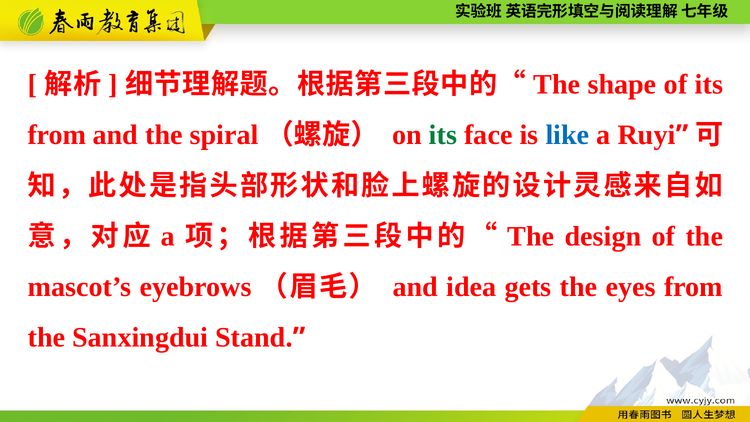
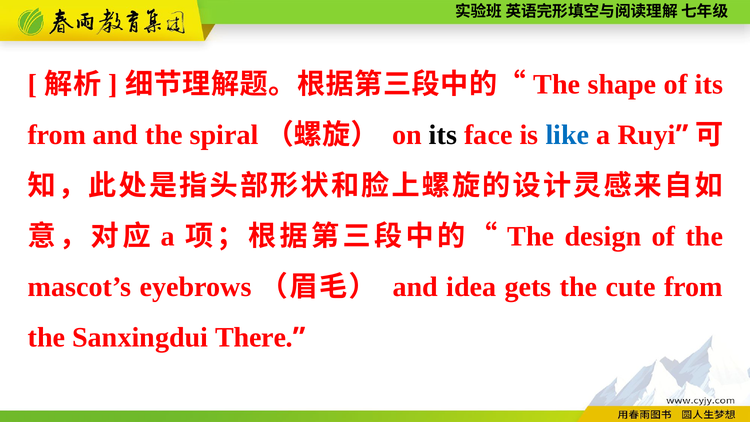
its colour: green -> black (443, 135)
eyes: eyes -> cute (631, 287)
Stand: Stand -> There (254, 338)
